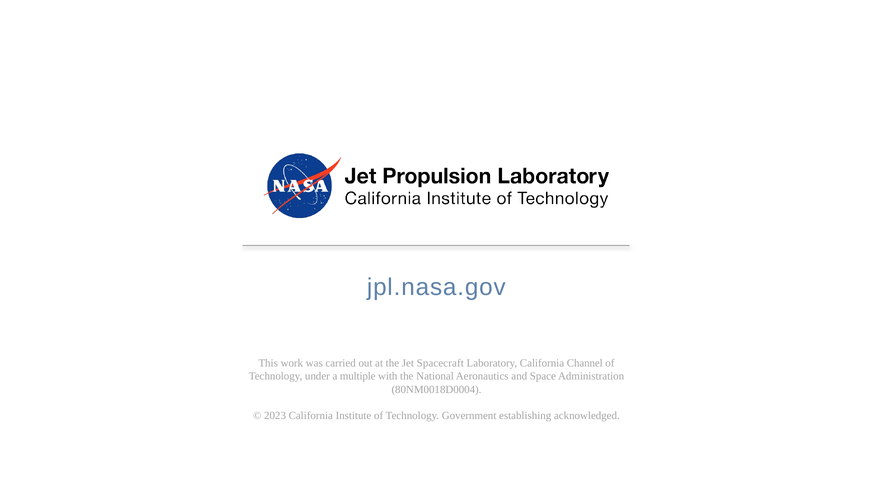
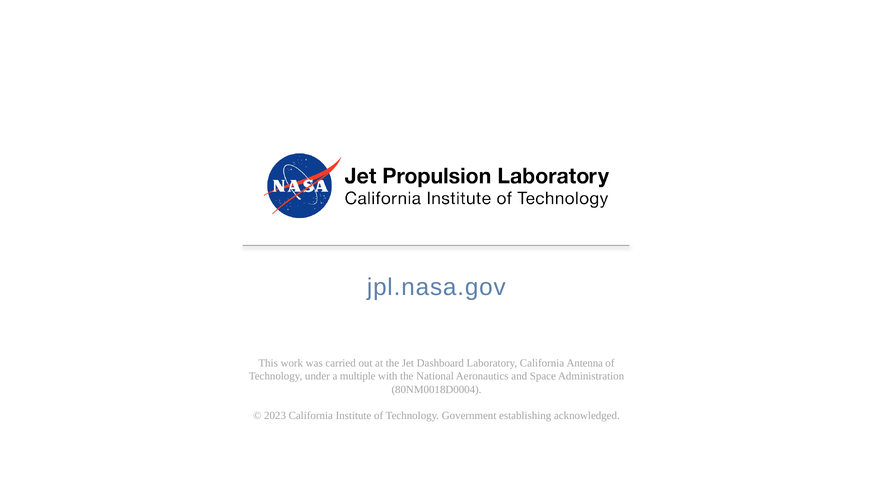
Spacecraft: Spacecraft -> Dashboard (440, 363)
Channel: Channel -> Antenna (585, 363)
